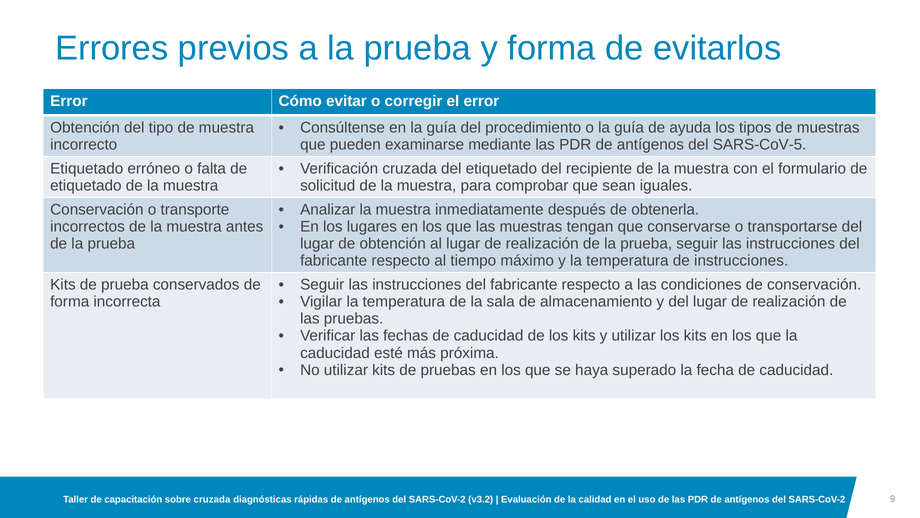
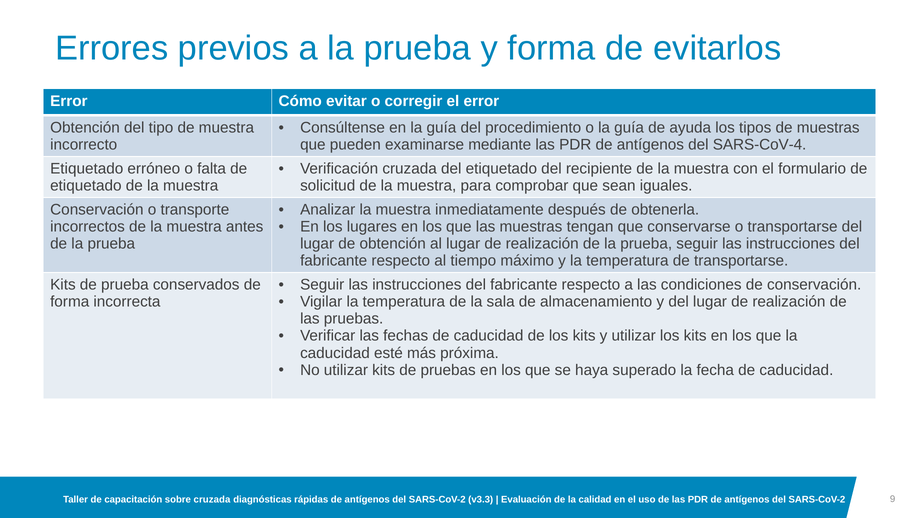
SARS-CoV-5: SARS-CoV-5 -> SARS-CoV-4 (760, 144)
de instrucciones: instrucciones -> transportarse (741, 261)
v3.2: v3.2 -> v3.3 (481, 499)
